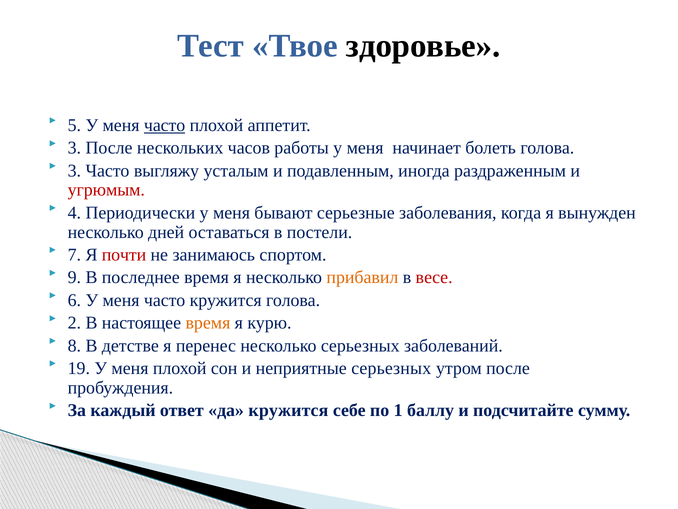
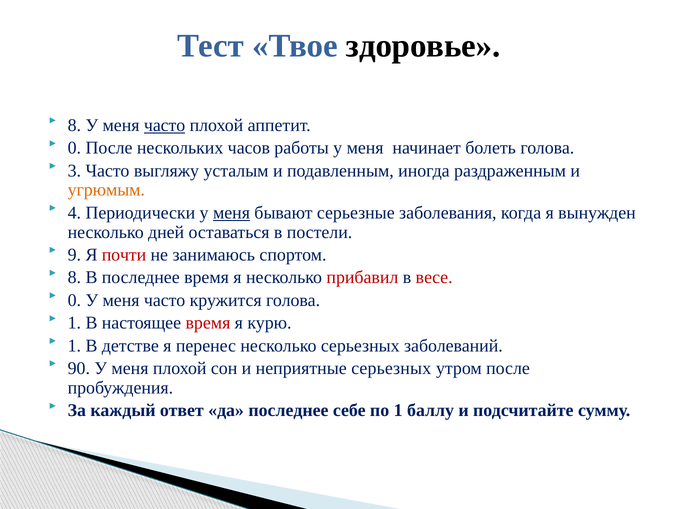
5: 5 -> 8 (74, 125)
3: 3 -> 0 (74, 148)
угрюмым colour: red -> orange (106, 190)
меня underline: none -> present (232, 213)
7: 7 -> 9 (74, 255)
9: 9 -> 8 (74, 277)
прибавил colour: orange -> red (362, 277)
6: 6 -> 0 (74, 300)
2: 2 -> 1 (74, 323)
время colour: orange -> red (208, 323)
8: 8 -> 1 (74, 345)
19: 19 -> 90 (79, 368)
да кружится: кружится -> последнее (288, 410)
